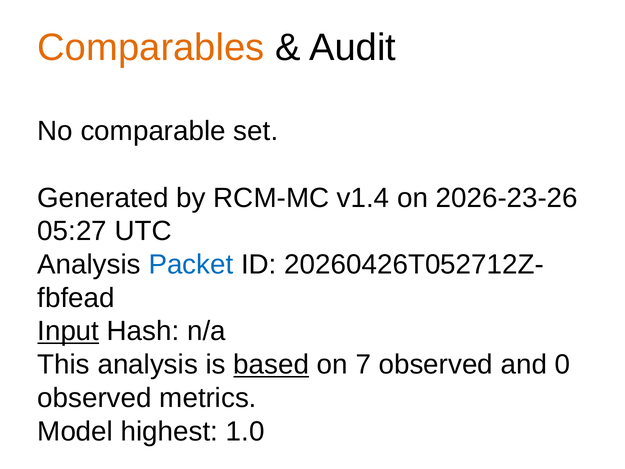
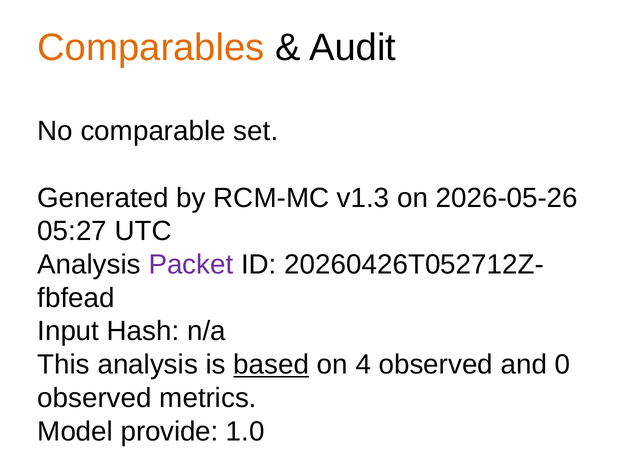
v1.4: v1.4 -> v1.3 (363, 198)
2026-23-26: 2026-23-26 -> 2026-05-26 (507, 198)
Packet colour: blue -> purple (191, 264)
Input underline: present -> none (68, 331)
7: 7 -> 4 (363, 364)
highest: highest -> provide (170, 431)
